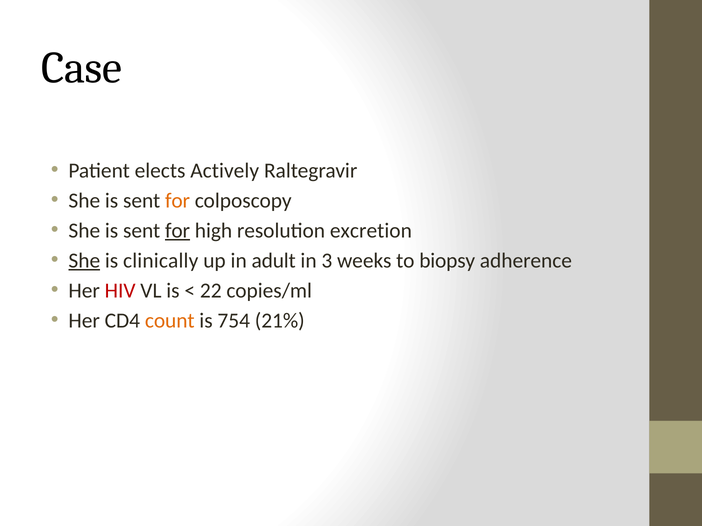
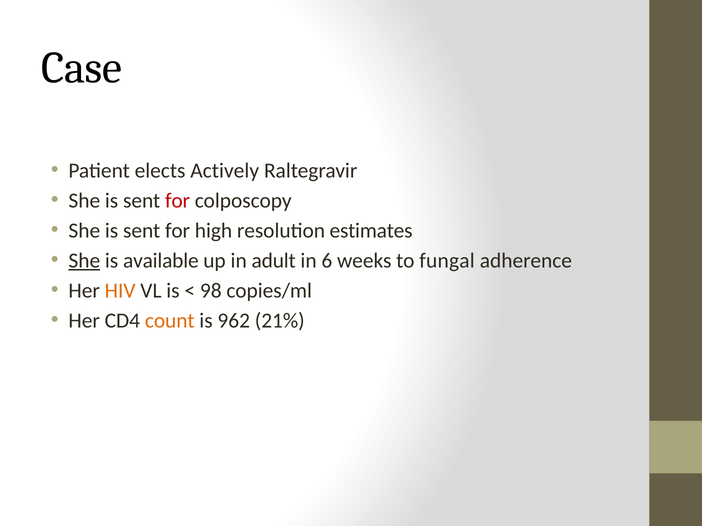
for colour: orange -> red (178, 201)
for underline: present -> none (178, 231)
excretion: excretion -> estimates (371, 231)
clinically: clinically -> available (161, 261)
3: 3 -> 6 (327, 261)
biopsy: biopsy -> fungal (447, 261)
HIV colour: red -> orange (120, 291)
22: 22 -> 98 (211, 291)
754: 754 -> 962 (234, 321)
